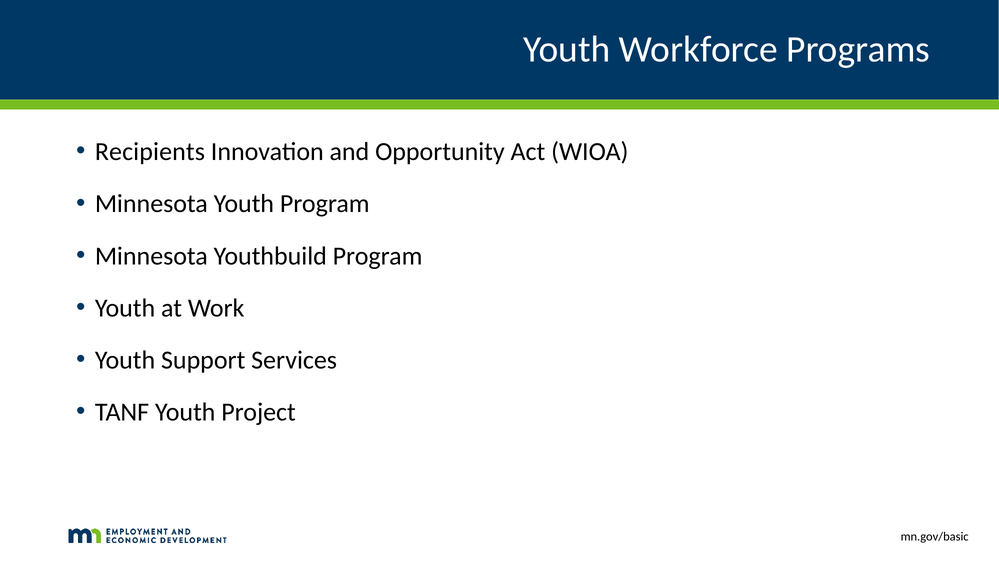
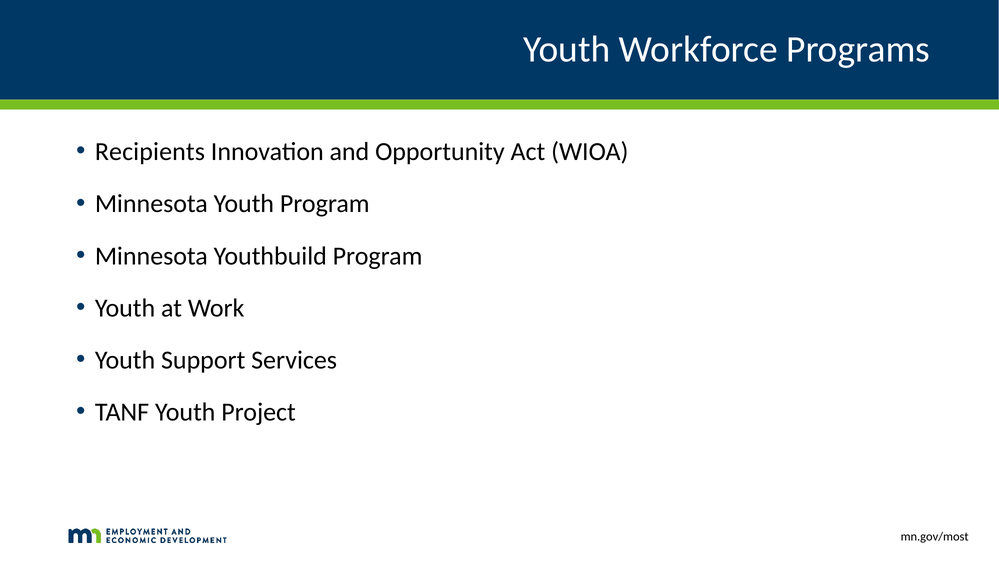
mn.gov/basic: mn.gov/basic -> mn.gov/most (935, 537)
